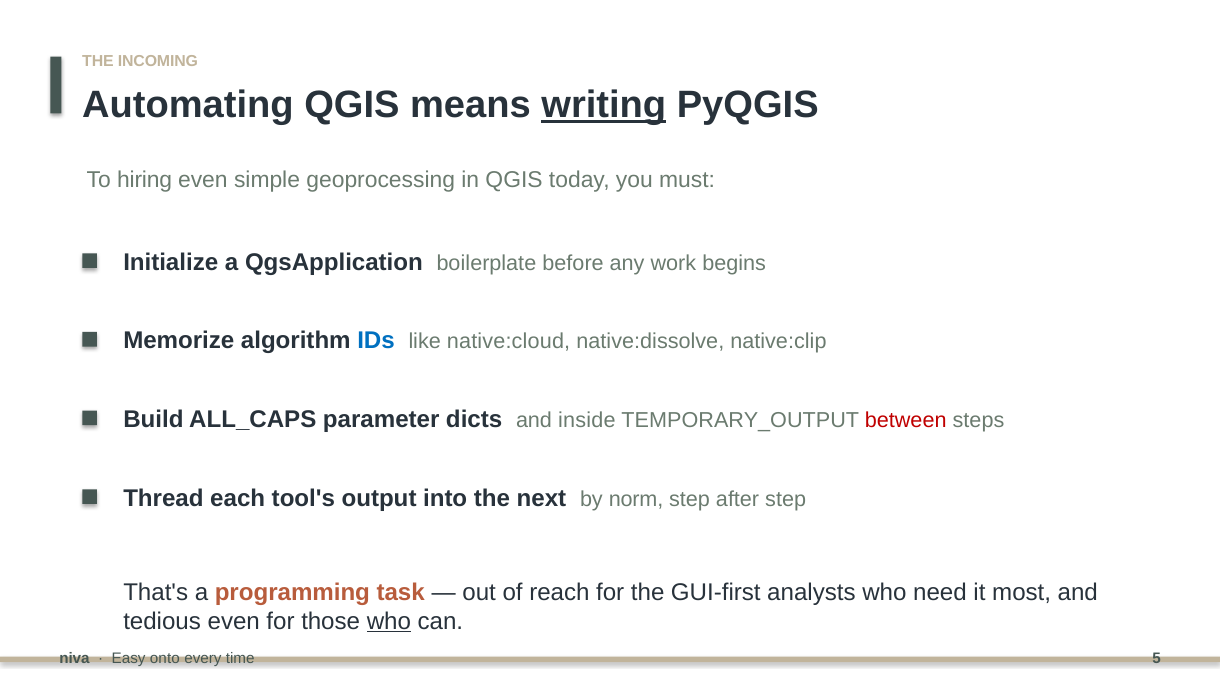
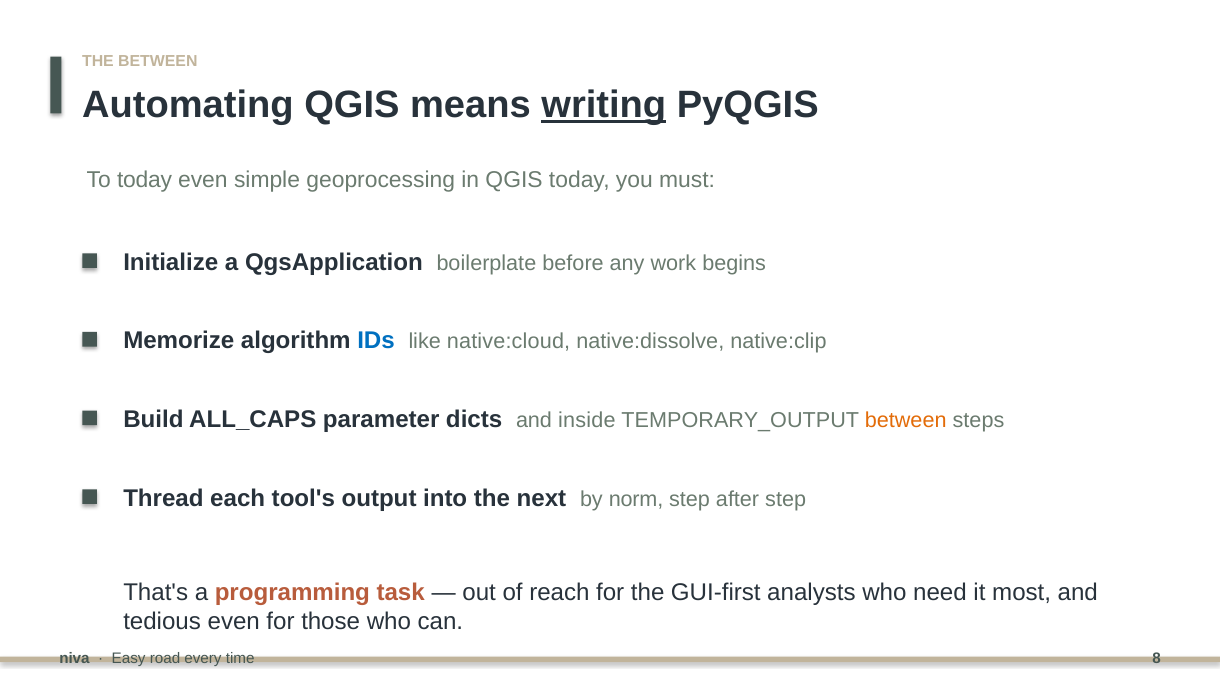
THE INCOMING: INCOMING -> BETWEEN (158, 61)
To hiring: hiring -> today (145, 180)
between colour: red -> orange (906, 420)
who underline: present -> none (389, 621)
onto: onto -> road (165, 659)
5: 5 -> 8 (1157, 659)
